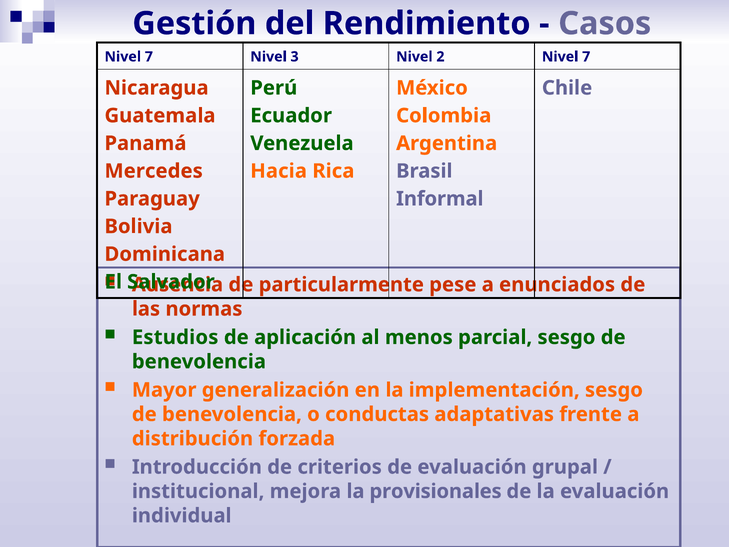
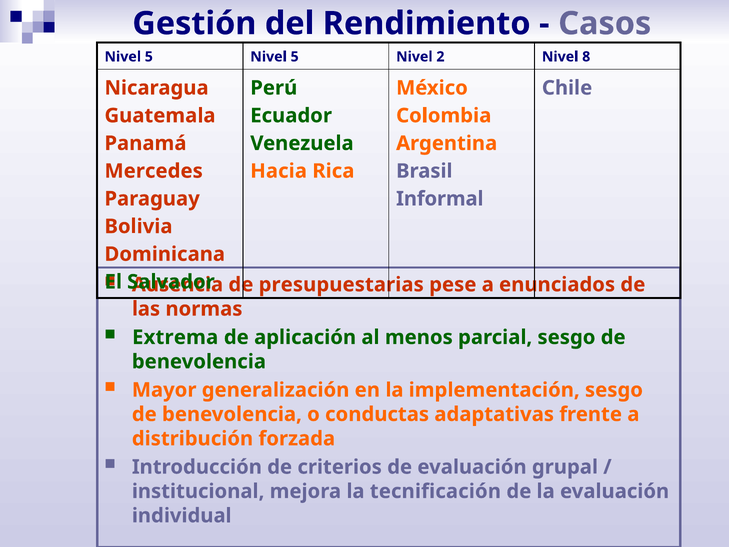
7: 7 -> 5 (149, 57)
3: 3 -> 5 (295, 57)
2 Nivel 7: 7 -> 8 (586, 57)
particularmente: particularmente -> presupuestarias (341, 285)
Estudios: Estudios -> Extrema (175, 337)
provisionales: provisionales -> tecnificación (435, 491)
